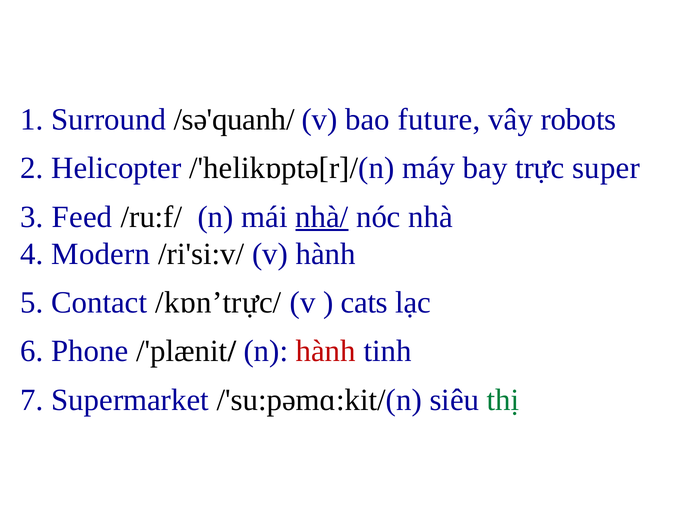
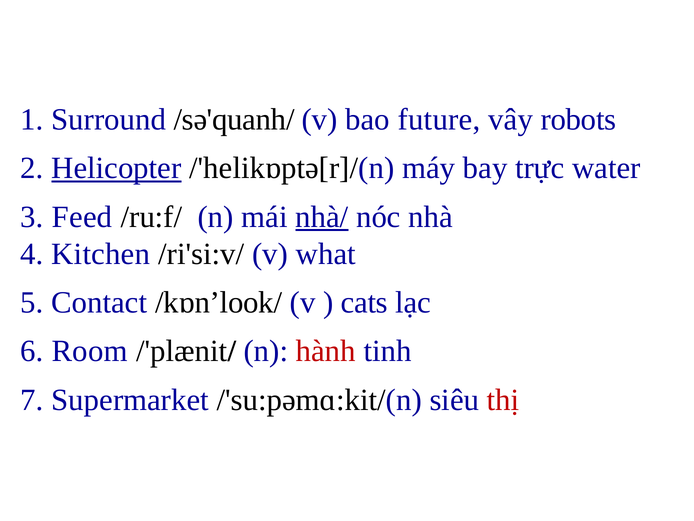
Helicopter underline: none -> present (116, 168)
super: super -> water (606, 168)
Modern: Modern -> Kitchen (101, 254)
v hành: hành -> what (326, 254)
/kɒn’trực/: /kɒn’trực/ -> /kɒn’look/ (219, 302)
Phone: Phone -> Room (90, 351)
thị colour: green -> red (503, 399)
